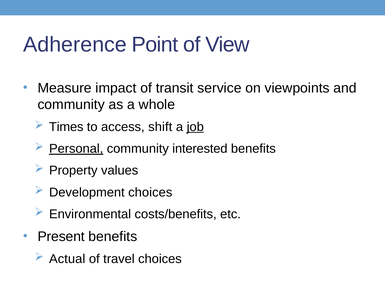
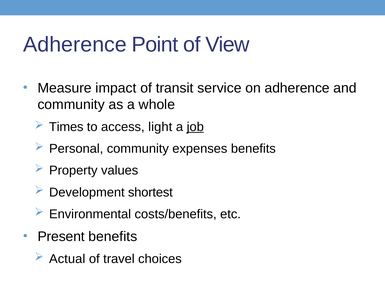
on viewpoints: viewpoints -> adherence (297, 88)
shift: shift -> light (160, 127)
Personal underline: present -> none (76, 149)
interested: interested -> expenses (200, 149)
Development choices: choices -> shortest (150, 193)
